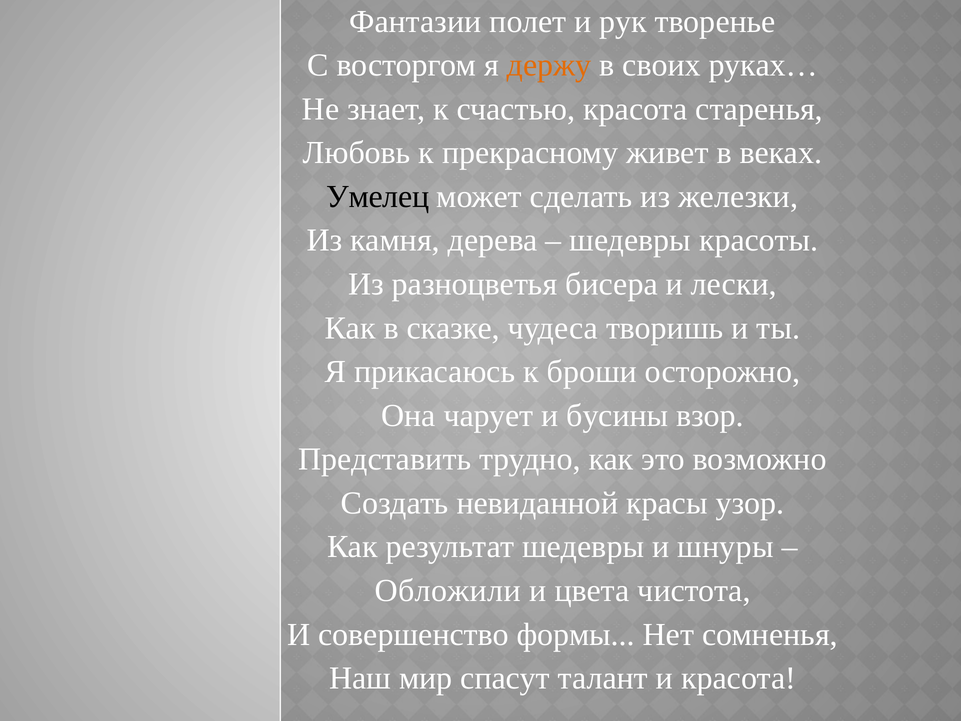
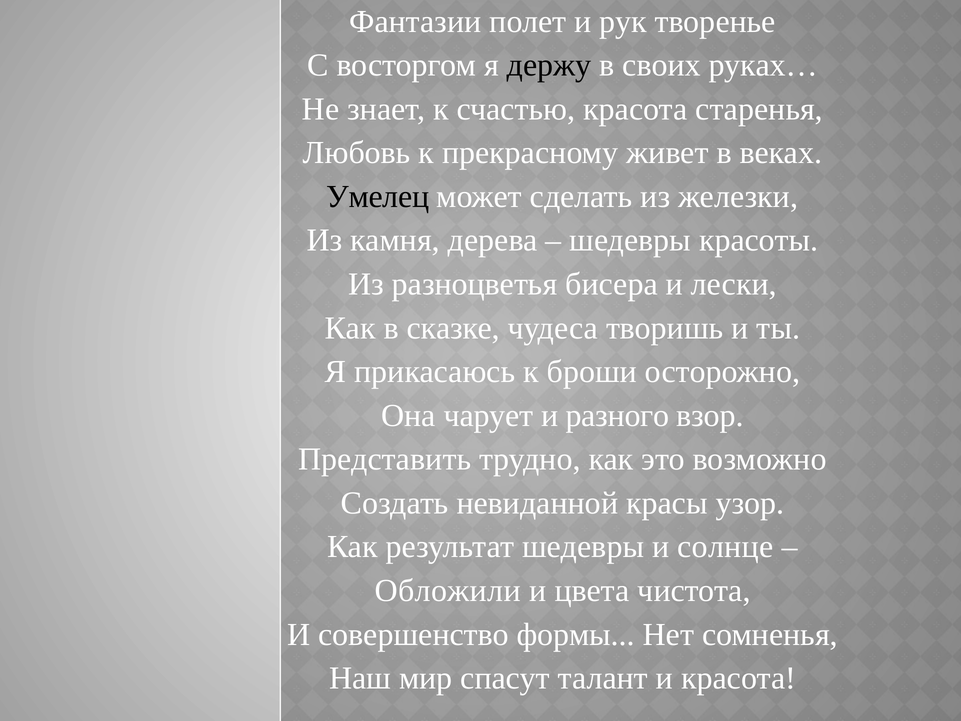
держу colour: orange -> black (549, 65)
бусины: бусины -> разного (617, 415)
шнуры: шнуры -> солнце (725, 547)
